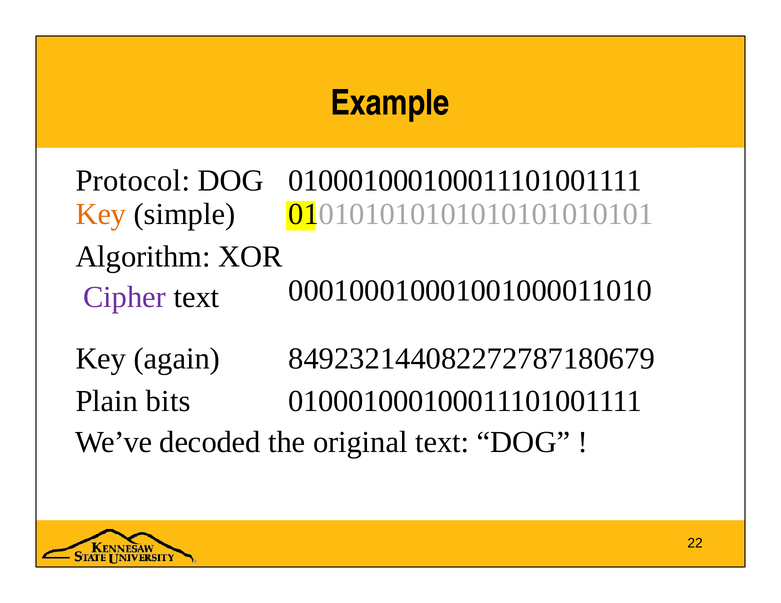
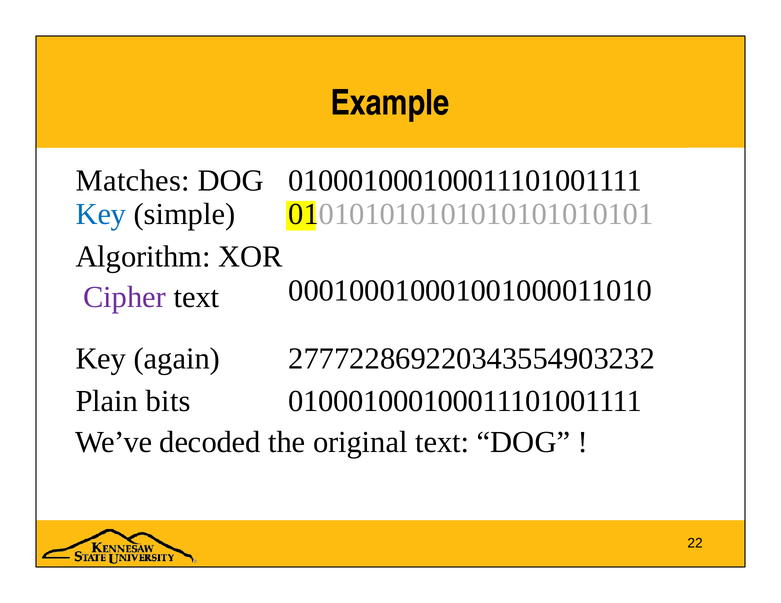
Protocol: Protocol -> Matches (133, 181)
Key colour: orange -> blue (101, 214)
849232144082272787180679: 849232144082272787180679 -> 277722869220343554903232 (472, 359)
